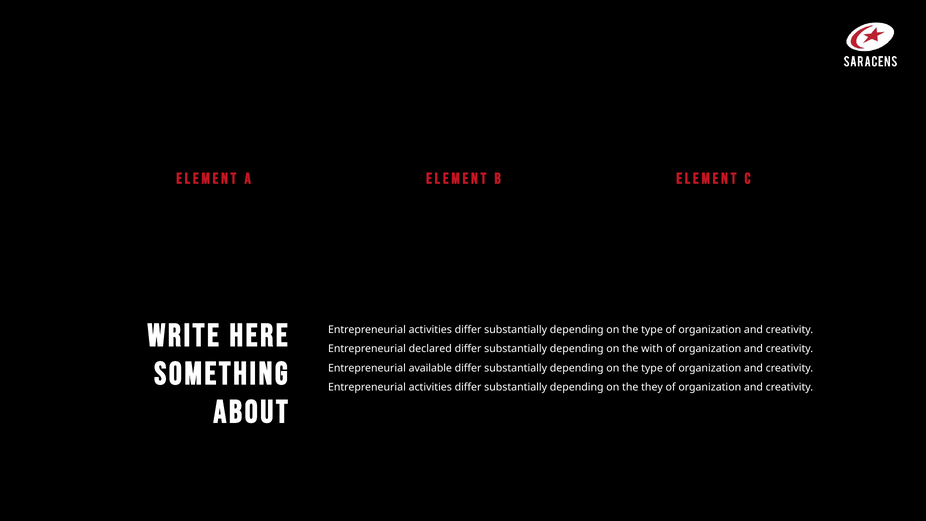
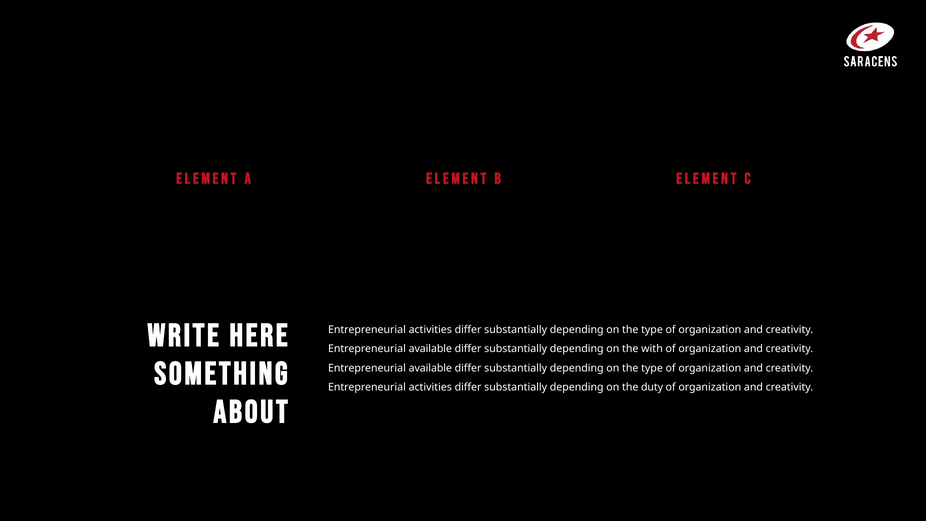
declared: declared -> available (430, 349)
they: they -> duty (652, 387)
